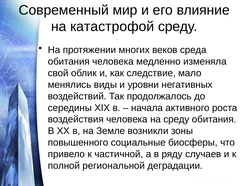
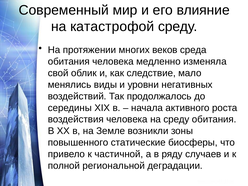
социальные: социальные -> статические (138, 143)
